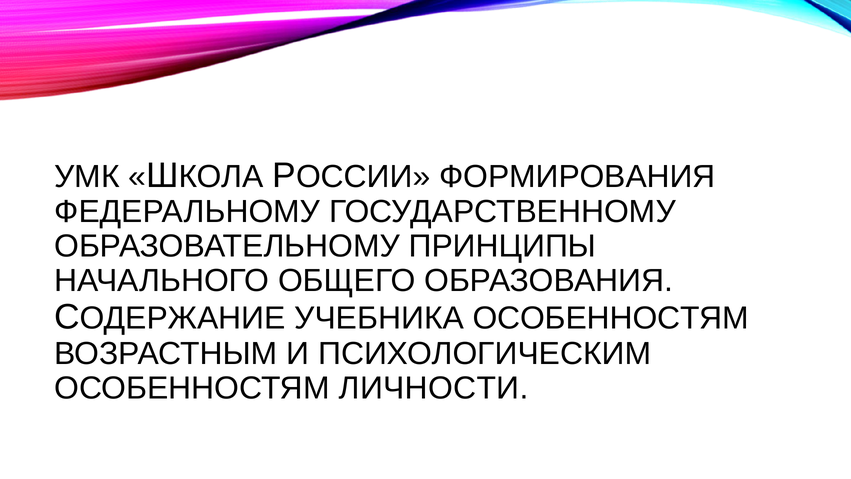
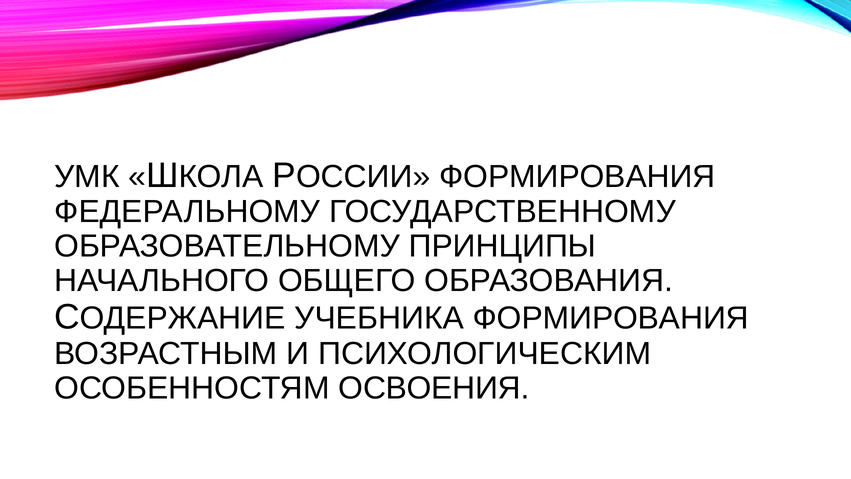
УЧЕБНИКА ОСОБЕННОСТЯМ: ОСОБЕННОСТЯМ -> ФОРМИРОВАНИЯ (611, 318)
ЛИЧНОСТИ: ЛИЧНОСТИ -> ОСВОЕНИЯ (434, 388)
